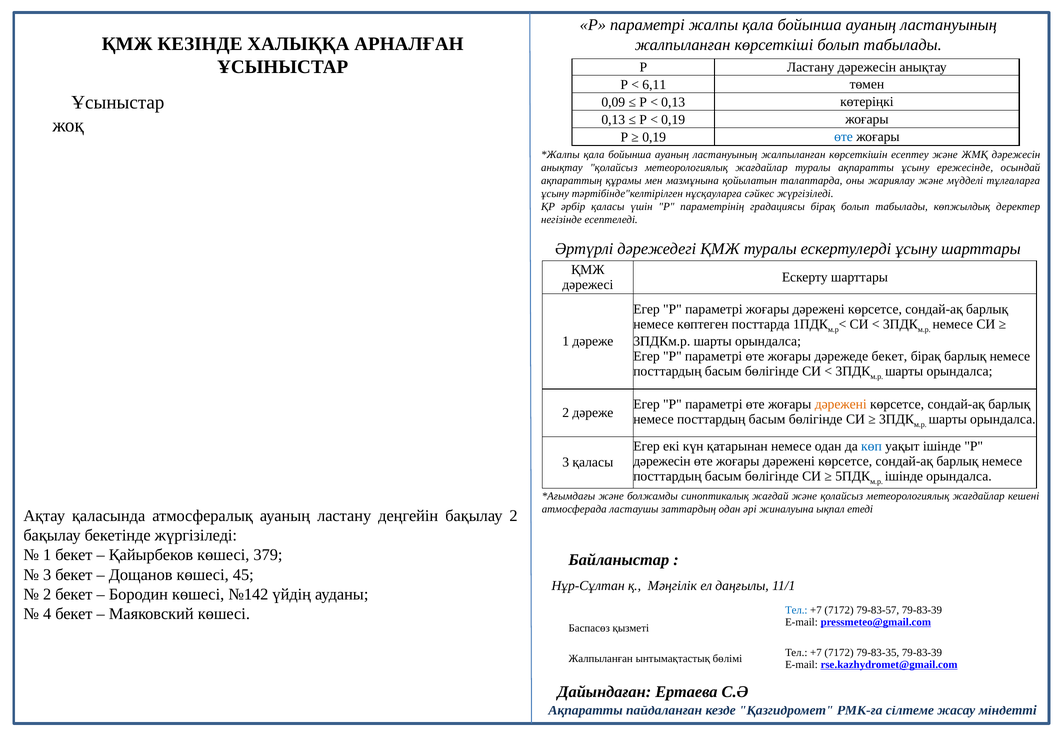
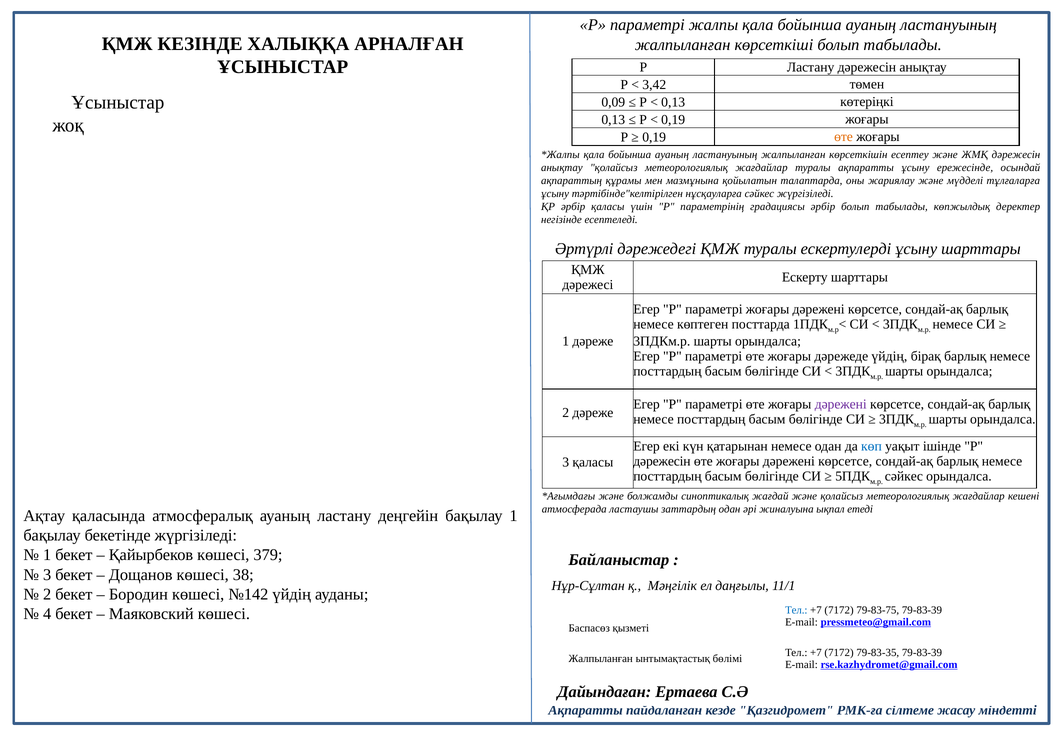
6,11: 6,11 -> 3,42 (654, 85)
өте colour: blue -> orange (844, 137)
градациясы бірақ: бірақ -> әрбір (823, 207)
дәрежеде бекет: бекет -> үйдің (889, 356)
дәрежені colour: orange -> purple (841, 404)
ішінде: ішінде -> сәйкес (904, 476)
бақылау 2: 2 -> 1 (514, 516)
45: 45 -> 38 (243, 575)
79-83-57: 79-83-57 -> 79-83-75 (878, 610)
